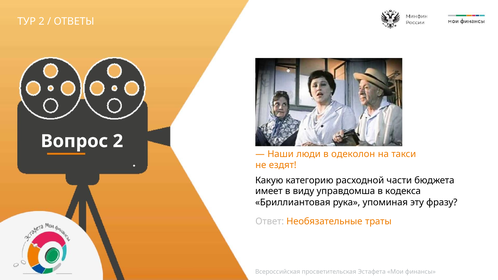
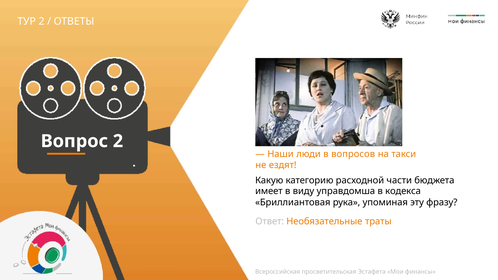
одеколон: одеколон -> вопросов (353, 154)
